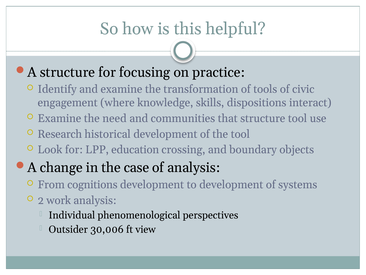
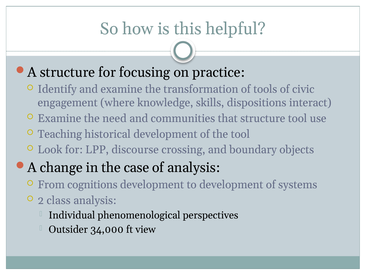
Research: Research -> Teaching (60, 134)
education: education -> discourse (135, 149)
work: work -> class (59, 200)
30,006: 30,006 -> 34,000 (107, 229)
